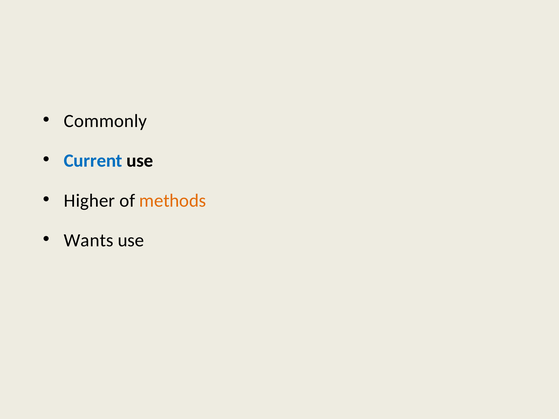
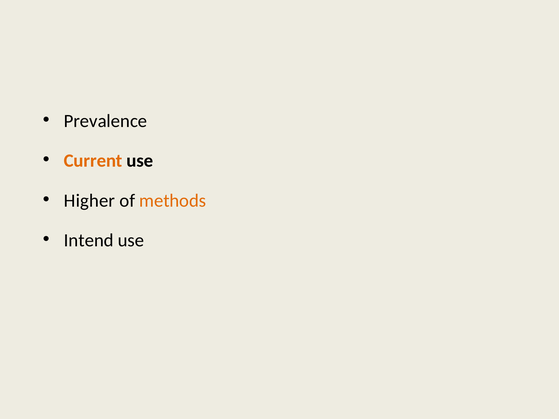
Commonly: Commonly -> Prevalence (106, 121)
Current colour: blue -> orange (93, 161)
Wants: Wants -> Intend (89, 241)
